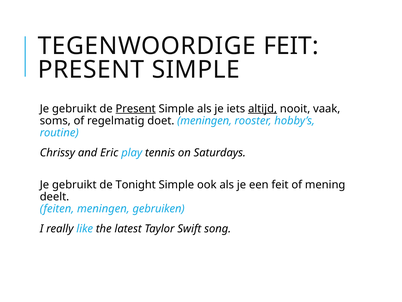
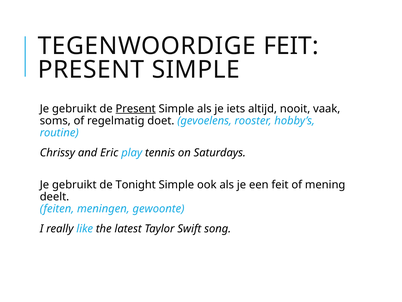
altijd underline: present -> none (263, 108)
doet meningen: meningen -> gevoelens (205, 121)
gebruiken: gebruiken -> gewoonte (159, 209)
